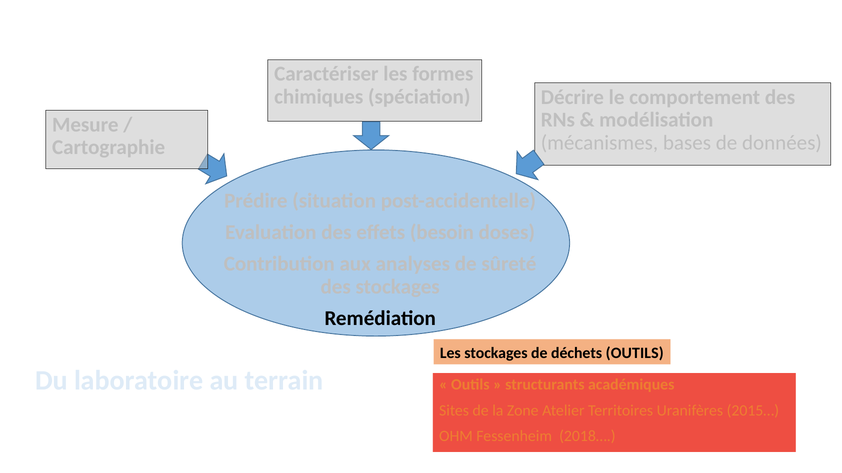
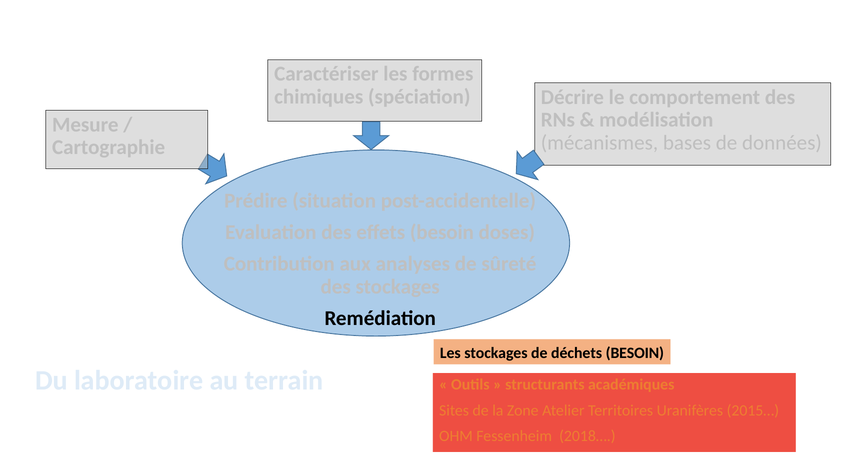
déchets OUTILS: OUTILS -> BESOIN (635, 353)
